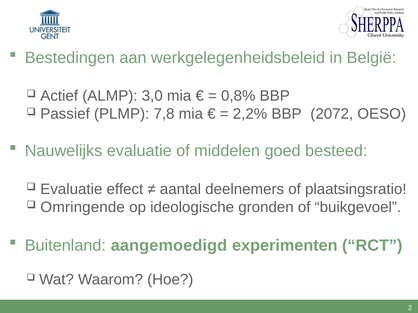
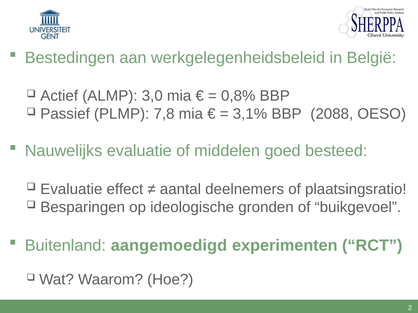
2,2%: 2,2% -> 3,1% (250, 114)
2072: 2072 -> 2088 (332, 114)
Omringende: Omringende -> Besparingen (83, 208)
